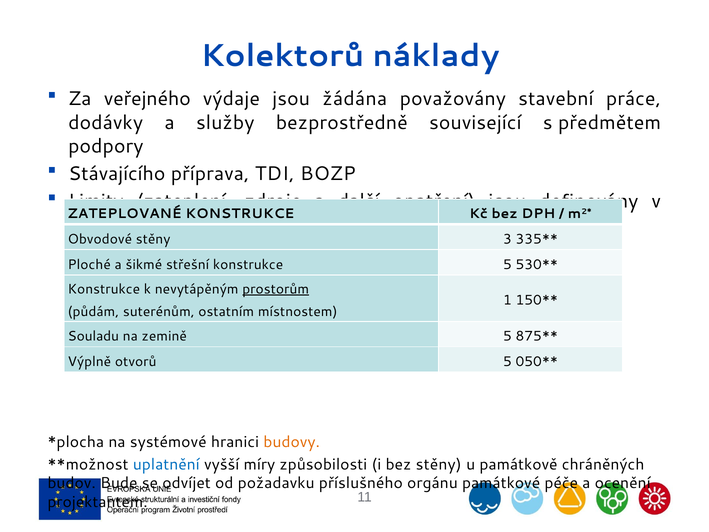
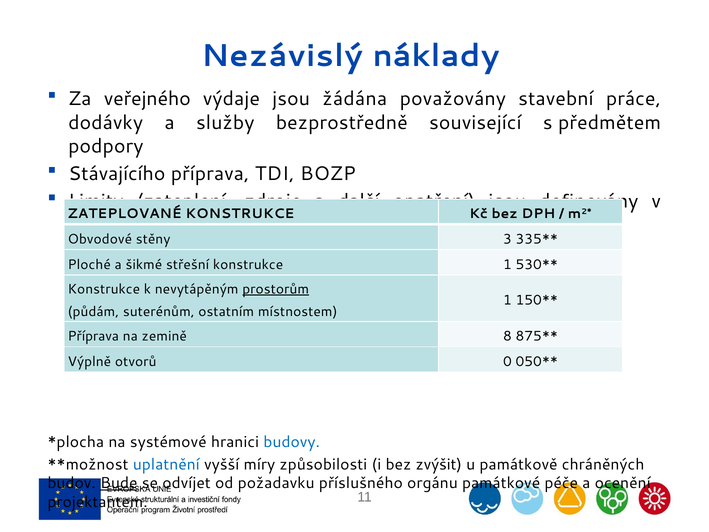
Kolektorů: Kolektorů -> Nezávislý (282, 56)
konstrukce 5: 5 -> 1 (507, 264)
Souladu: Souladu -> Příprava (93, 336)
zemině 5: 5 -> 8 (507, 336)
otvorů 5: 5 -> 0 (507, 361)
budovy colour: orange -> blue (292, 442)
bez stěny: stěny -> zvýšit (439, 464)
Bude underline: none -> present (119, 483)
